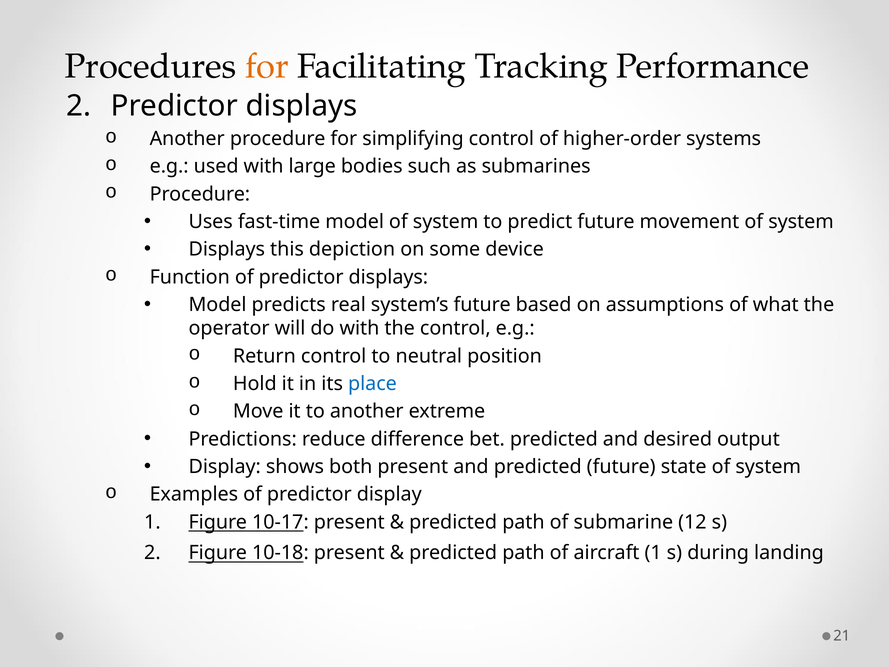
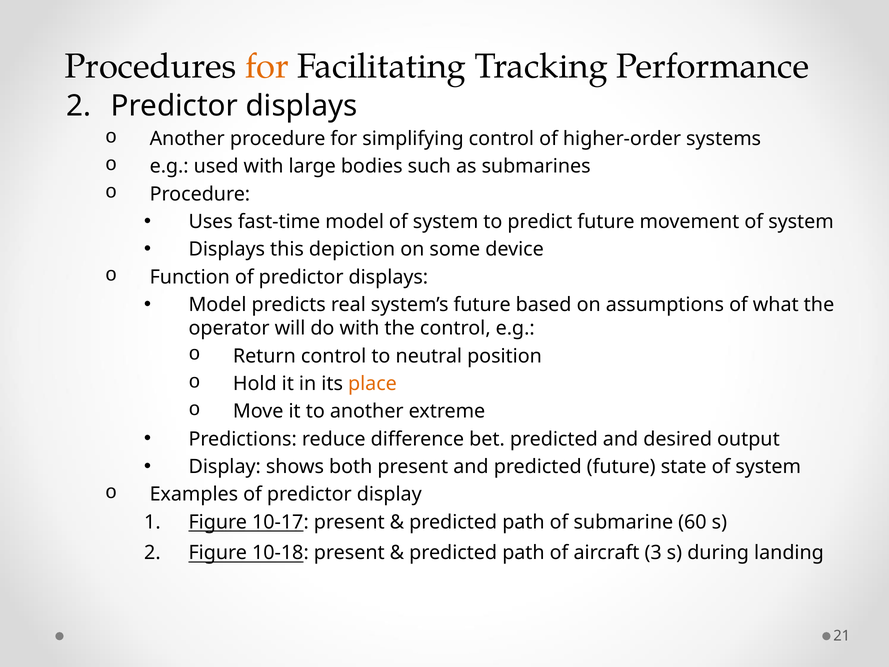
place colour: blue -> orange (372, 384)
12: 12 -> 60 (692, 522)
aircraft 1: 1 -> 3 (653, 553)
